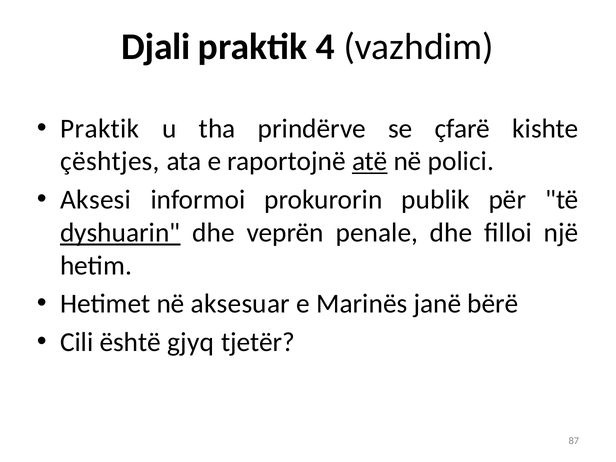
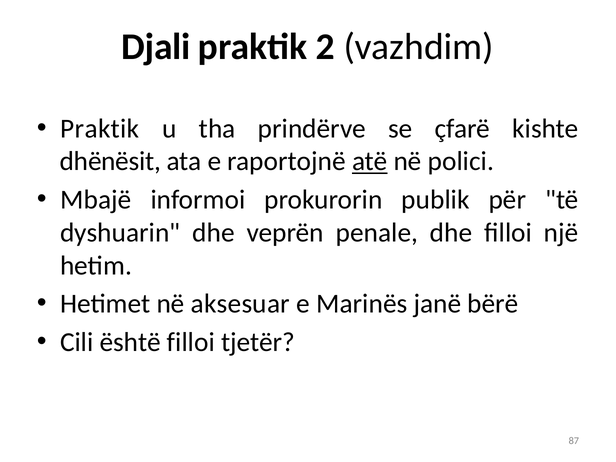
4: 4 -> 2 (325, 47)
çështjes: çështjes -> dhënësit (110, 161)
Aksesi: Aksesi -> Mbajë (96, 200)
dyshuarin underline: present -> none (120, 233)
është gjyq: gjyq -> filloi (191, 342)
